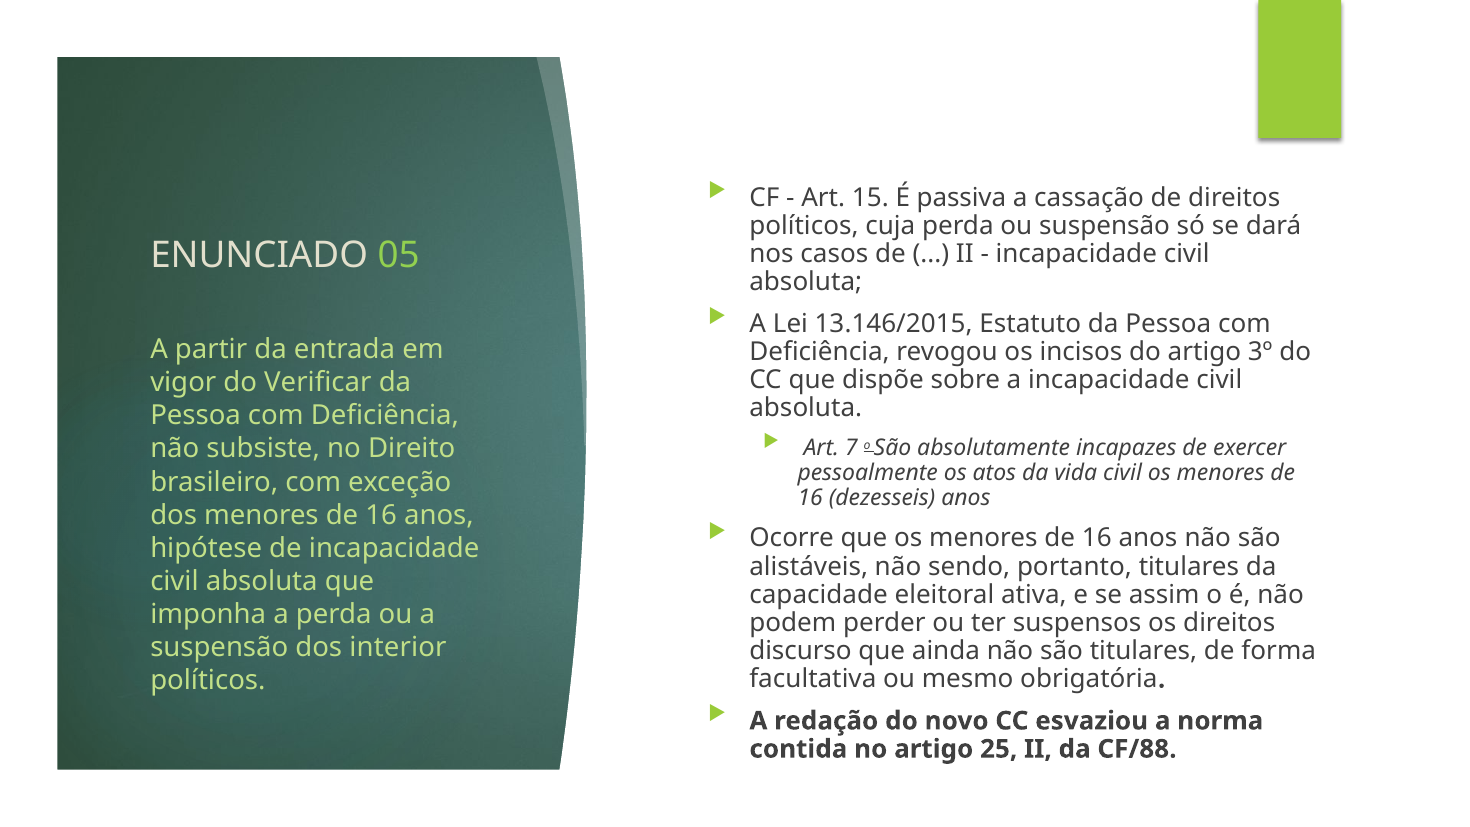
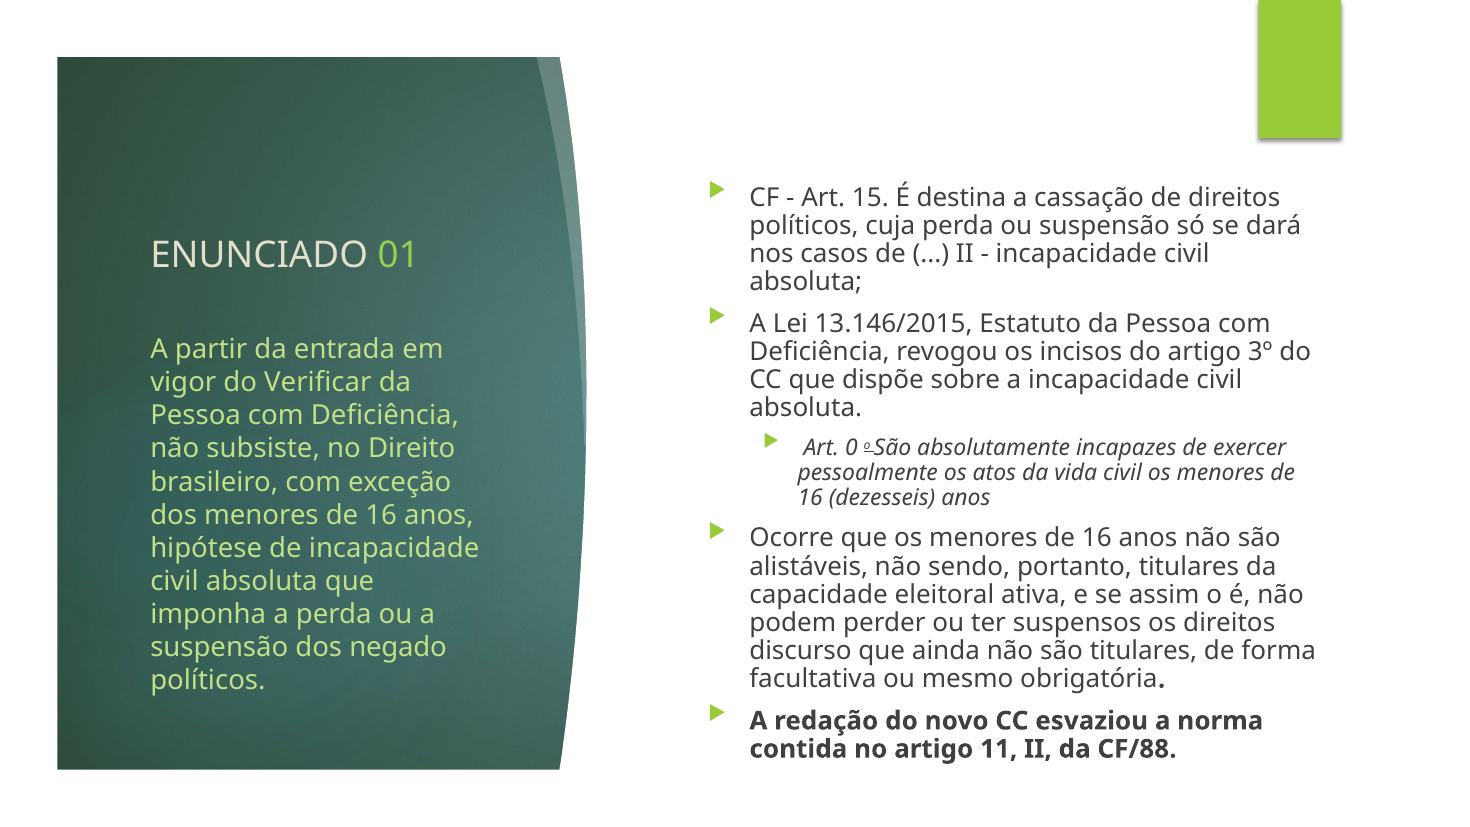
passiva: passiva -> destina (961, 197)
05: 05 -> 01 (399, 255)
7: 7 -> 0 (851, 448)
interior: interior -> negado (398, 647)
25: 25 -> 11 (999, 749)
